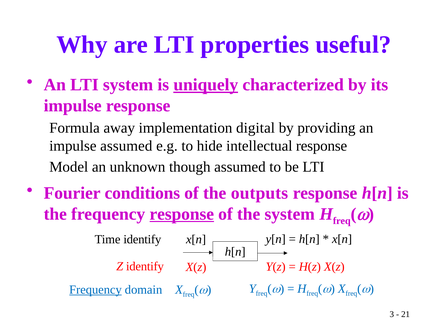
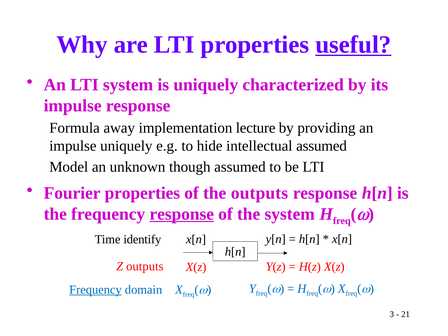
useful underline: none -> present (353, 45)
uniquely underline: present -> none (206, 85)
digital: digital -> lecture (256, 128)
impulse assumed: assumed -> uniquely (126, 146)
intellectual response: response -> assumed (322, 146)
Fourier conditions: conditions -> properties (142, 193)
Z identify: identify -> outputs (145, 266)
